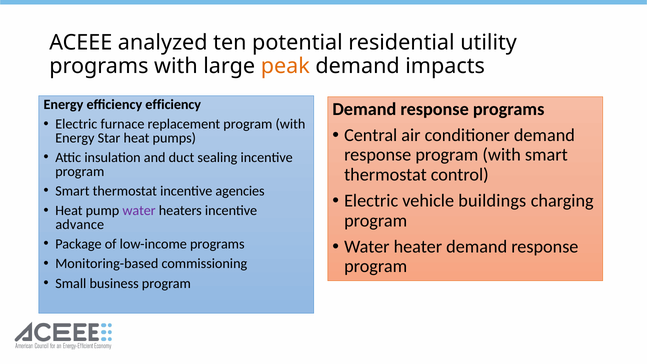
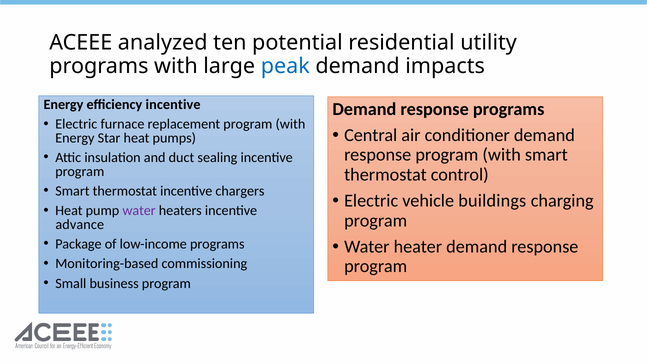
peak colour: orange -> blue (285, 66)
efficiency efficiency: efficiency -> incentive (173, 105)
agencies: agencies -> chargers (240, 191)
